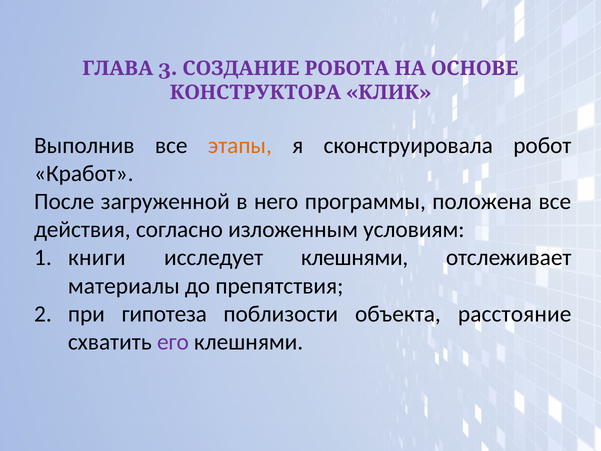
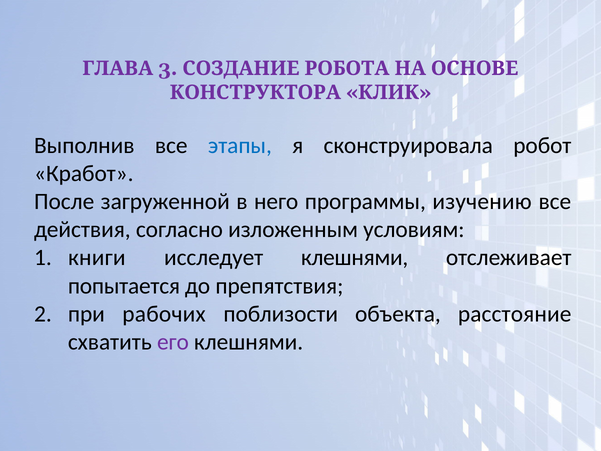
этапы colour: orange -> blue (240, 145)
положена: положена -> изучению (482, 201)
материалы: материалы -> попытается (124, 286)
гипотеза: гипотеза -> рабочих (164, 314)
